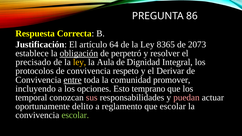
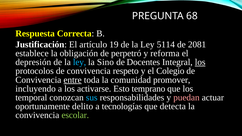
86: 86 -> 68 (192, 16)
64: 64 -> 19 (114, 45)
8365: 8365 -> 5114 (166, 45)
2073: 2073 -> 2081 (197, 45)
obligación underline: present -> none (79, 53)
resolver: resolver -> reforma (165, 53)
precisado: precisado -> depresión (33, 62)
ley colour: yellow -> light blue (80, 62)
Aula: Aula -> Sino (105, 62)
Dignidad: Dignidad -> Docentes (143, 62)
los underline: none -> present (200, 62)
Derivar: Derivar -> Colegio (170, 71)
opciones: opciones -> activarse (94, 89)
sus colour: pink -> light blue (92, 98)
reglamento: reglamento -> tecnologías (122, 106)
que escolar: escolar -> detecta (173, 106)
